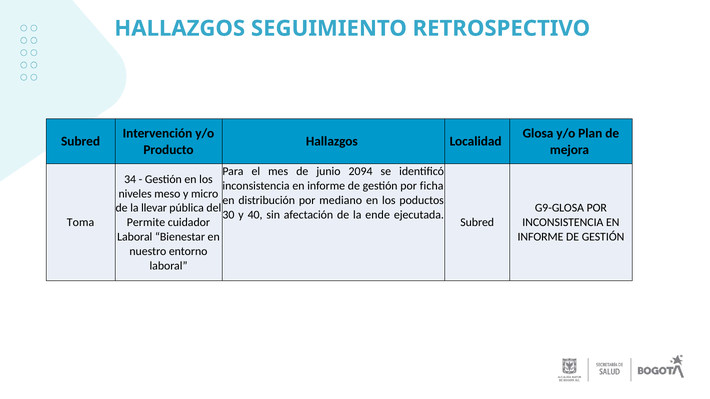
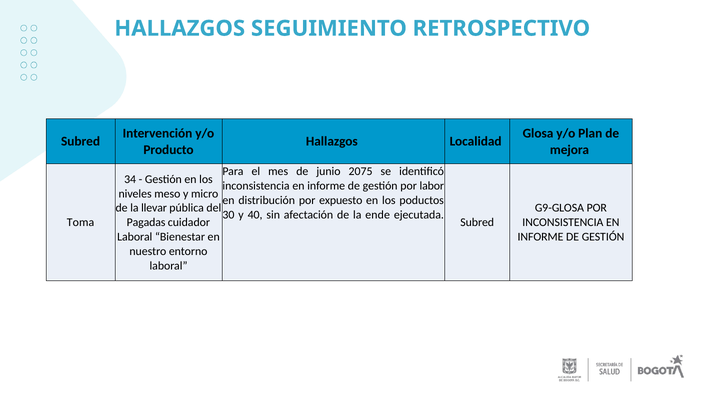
2094: 2094 -> 2075 (361, 172)
ficha: ficha -> labor (432, 186)
mediano: mediano -> expuesto (341, 201)
Permite: Permite -> Pagadas (146, 223)
